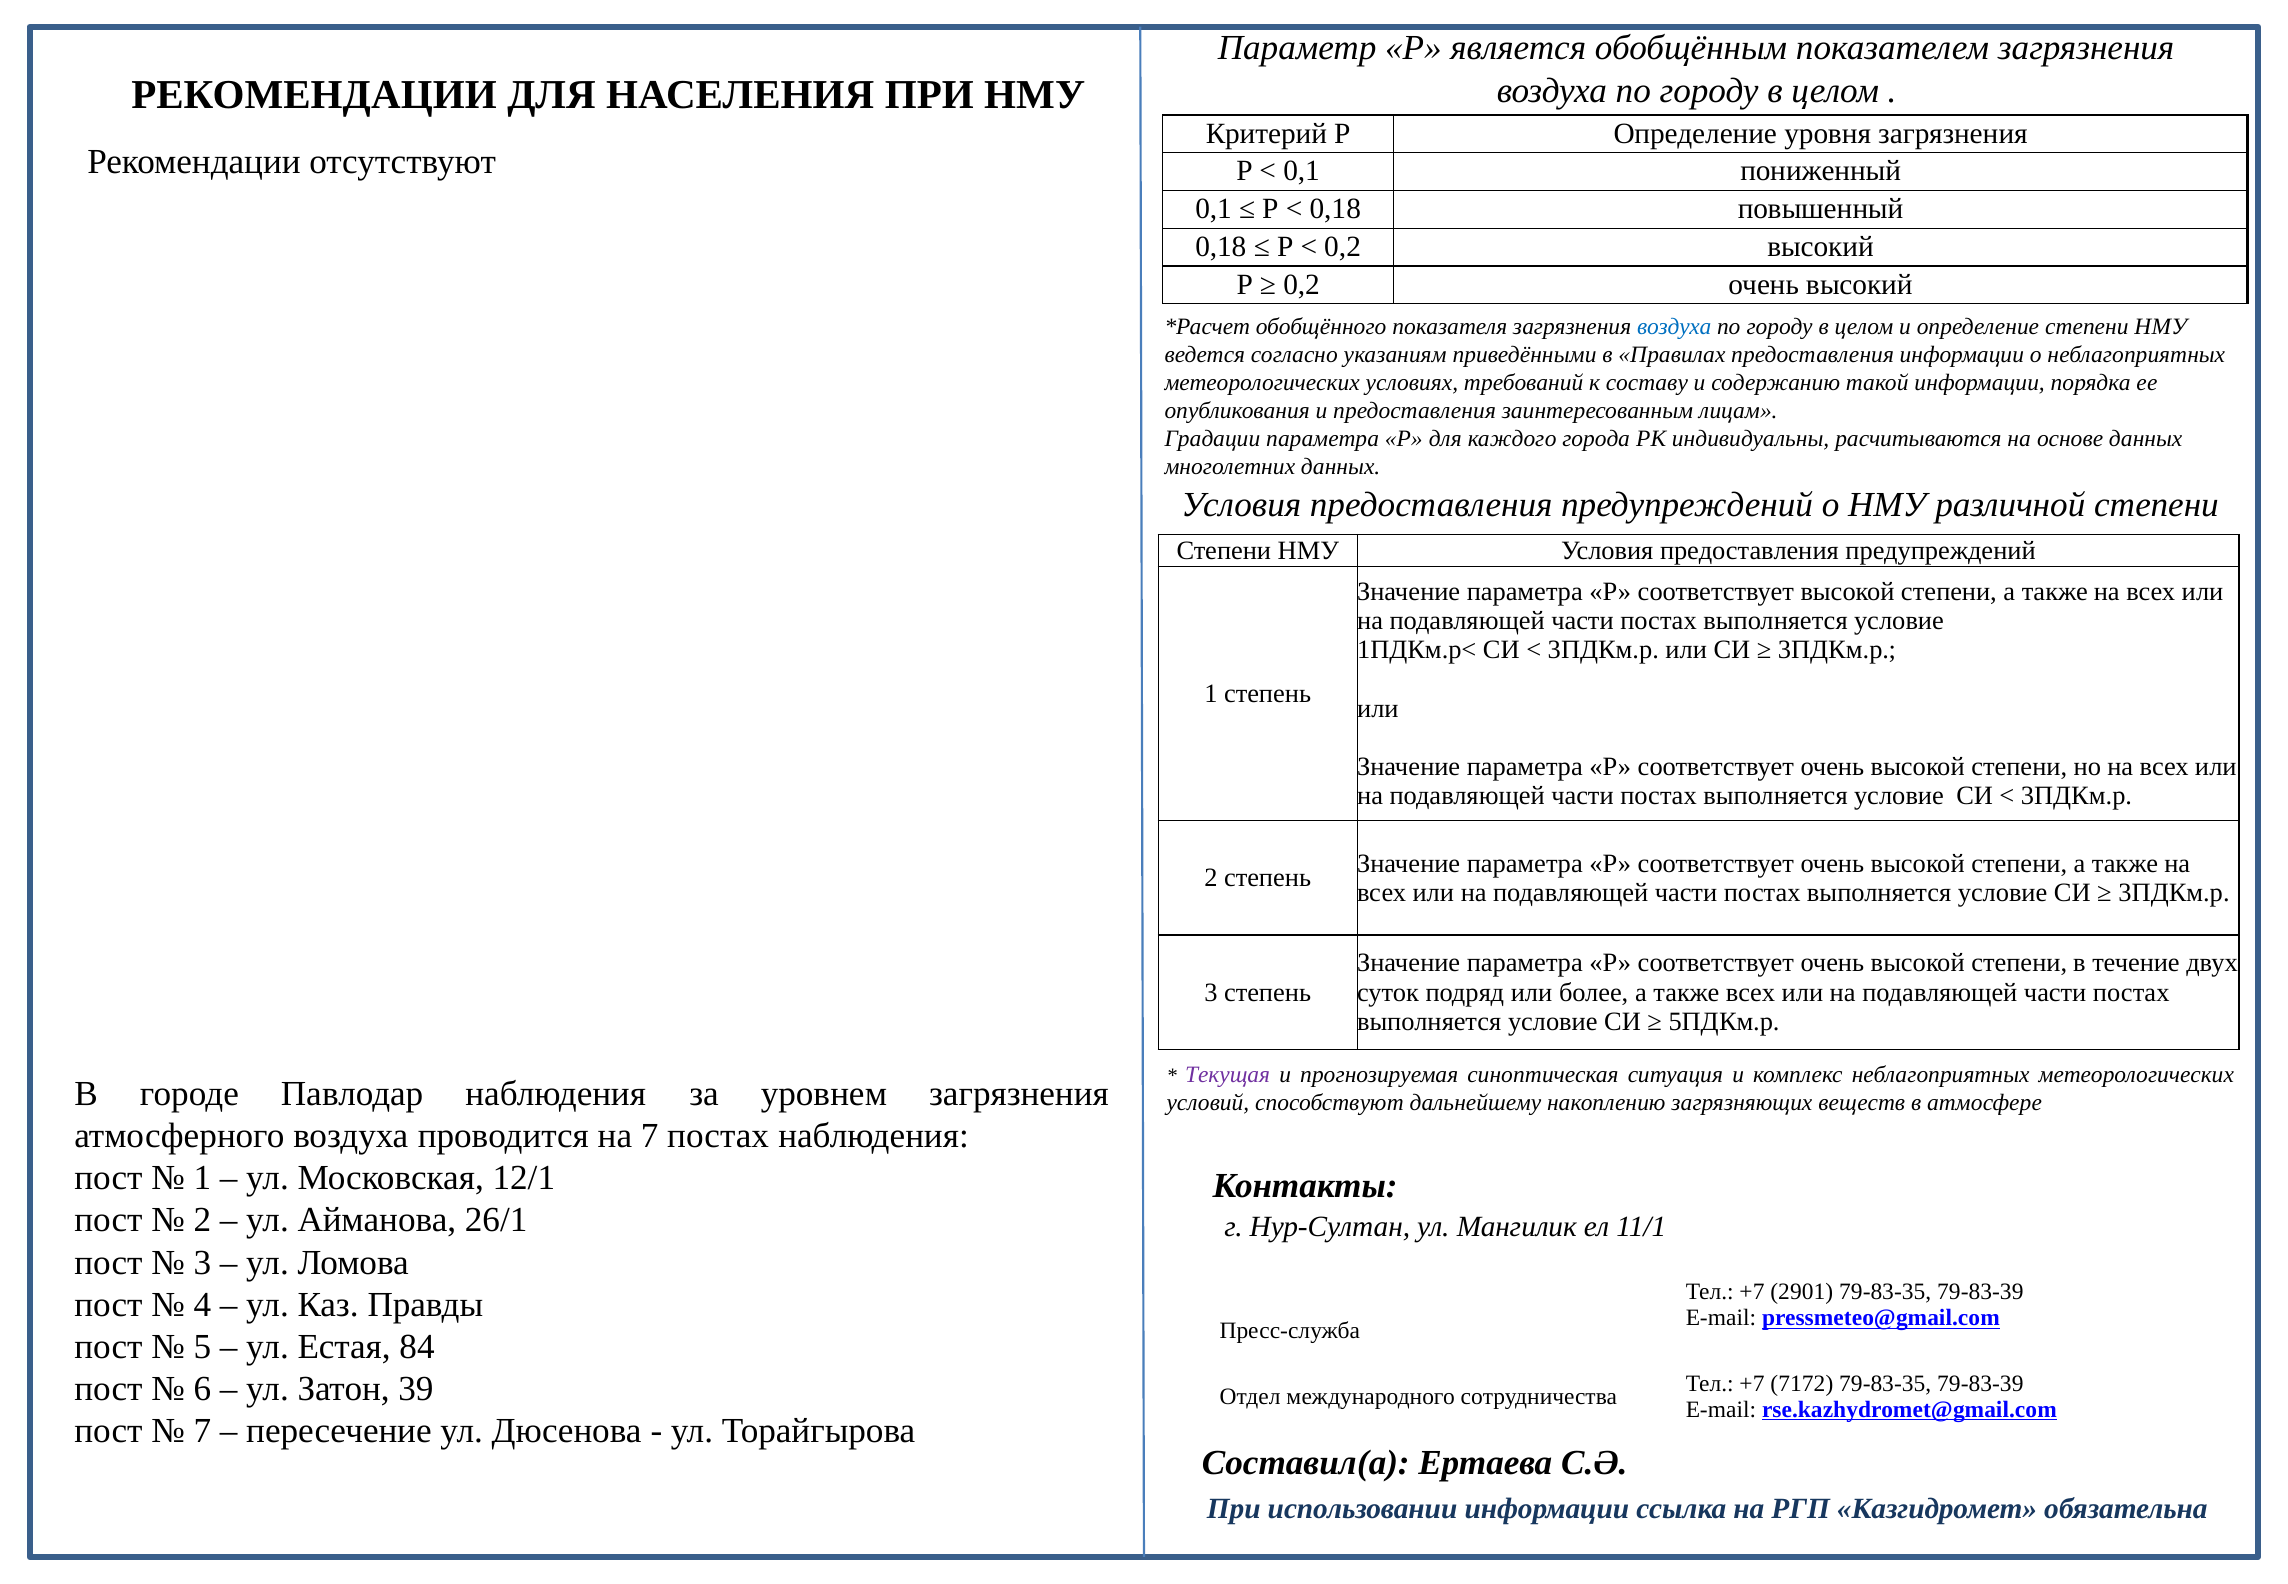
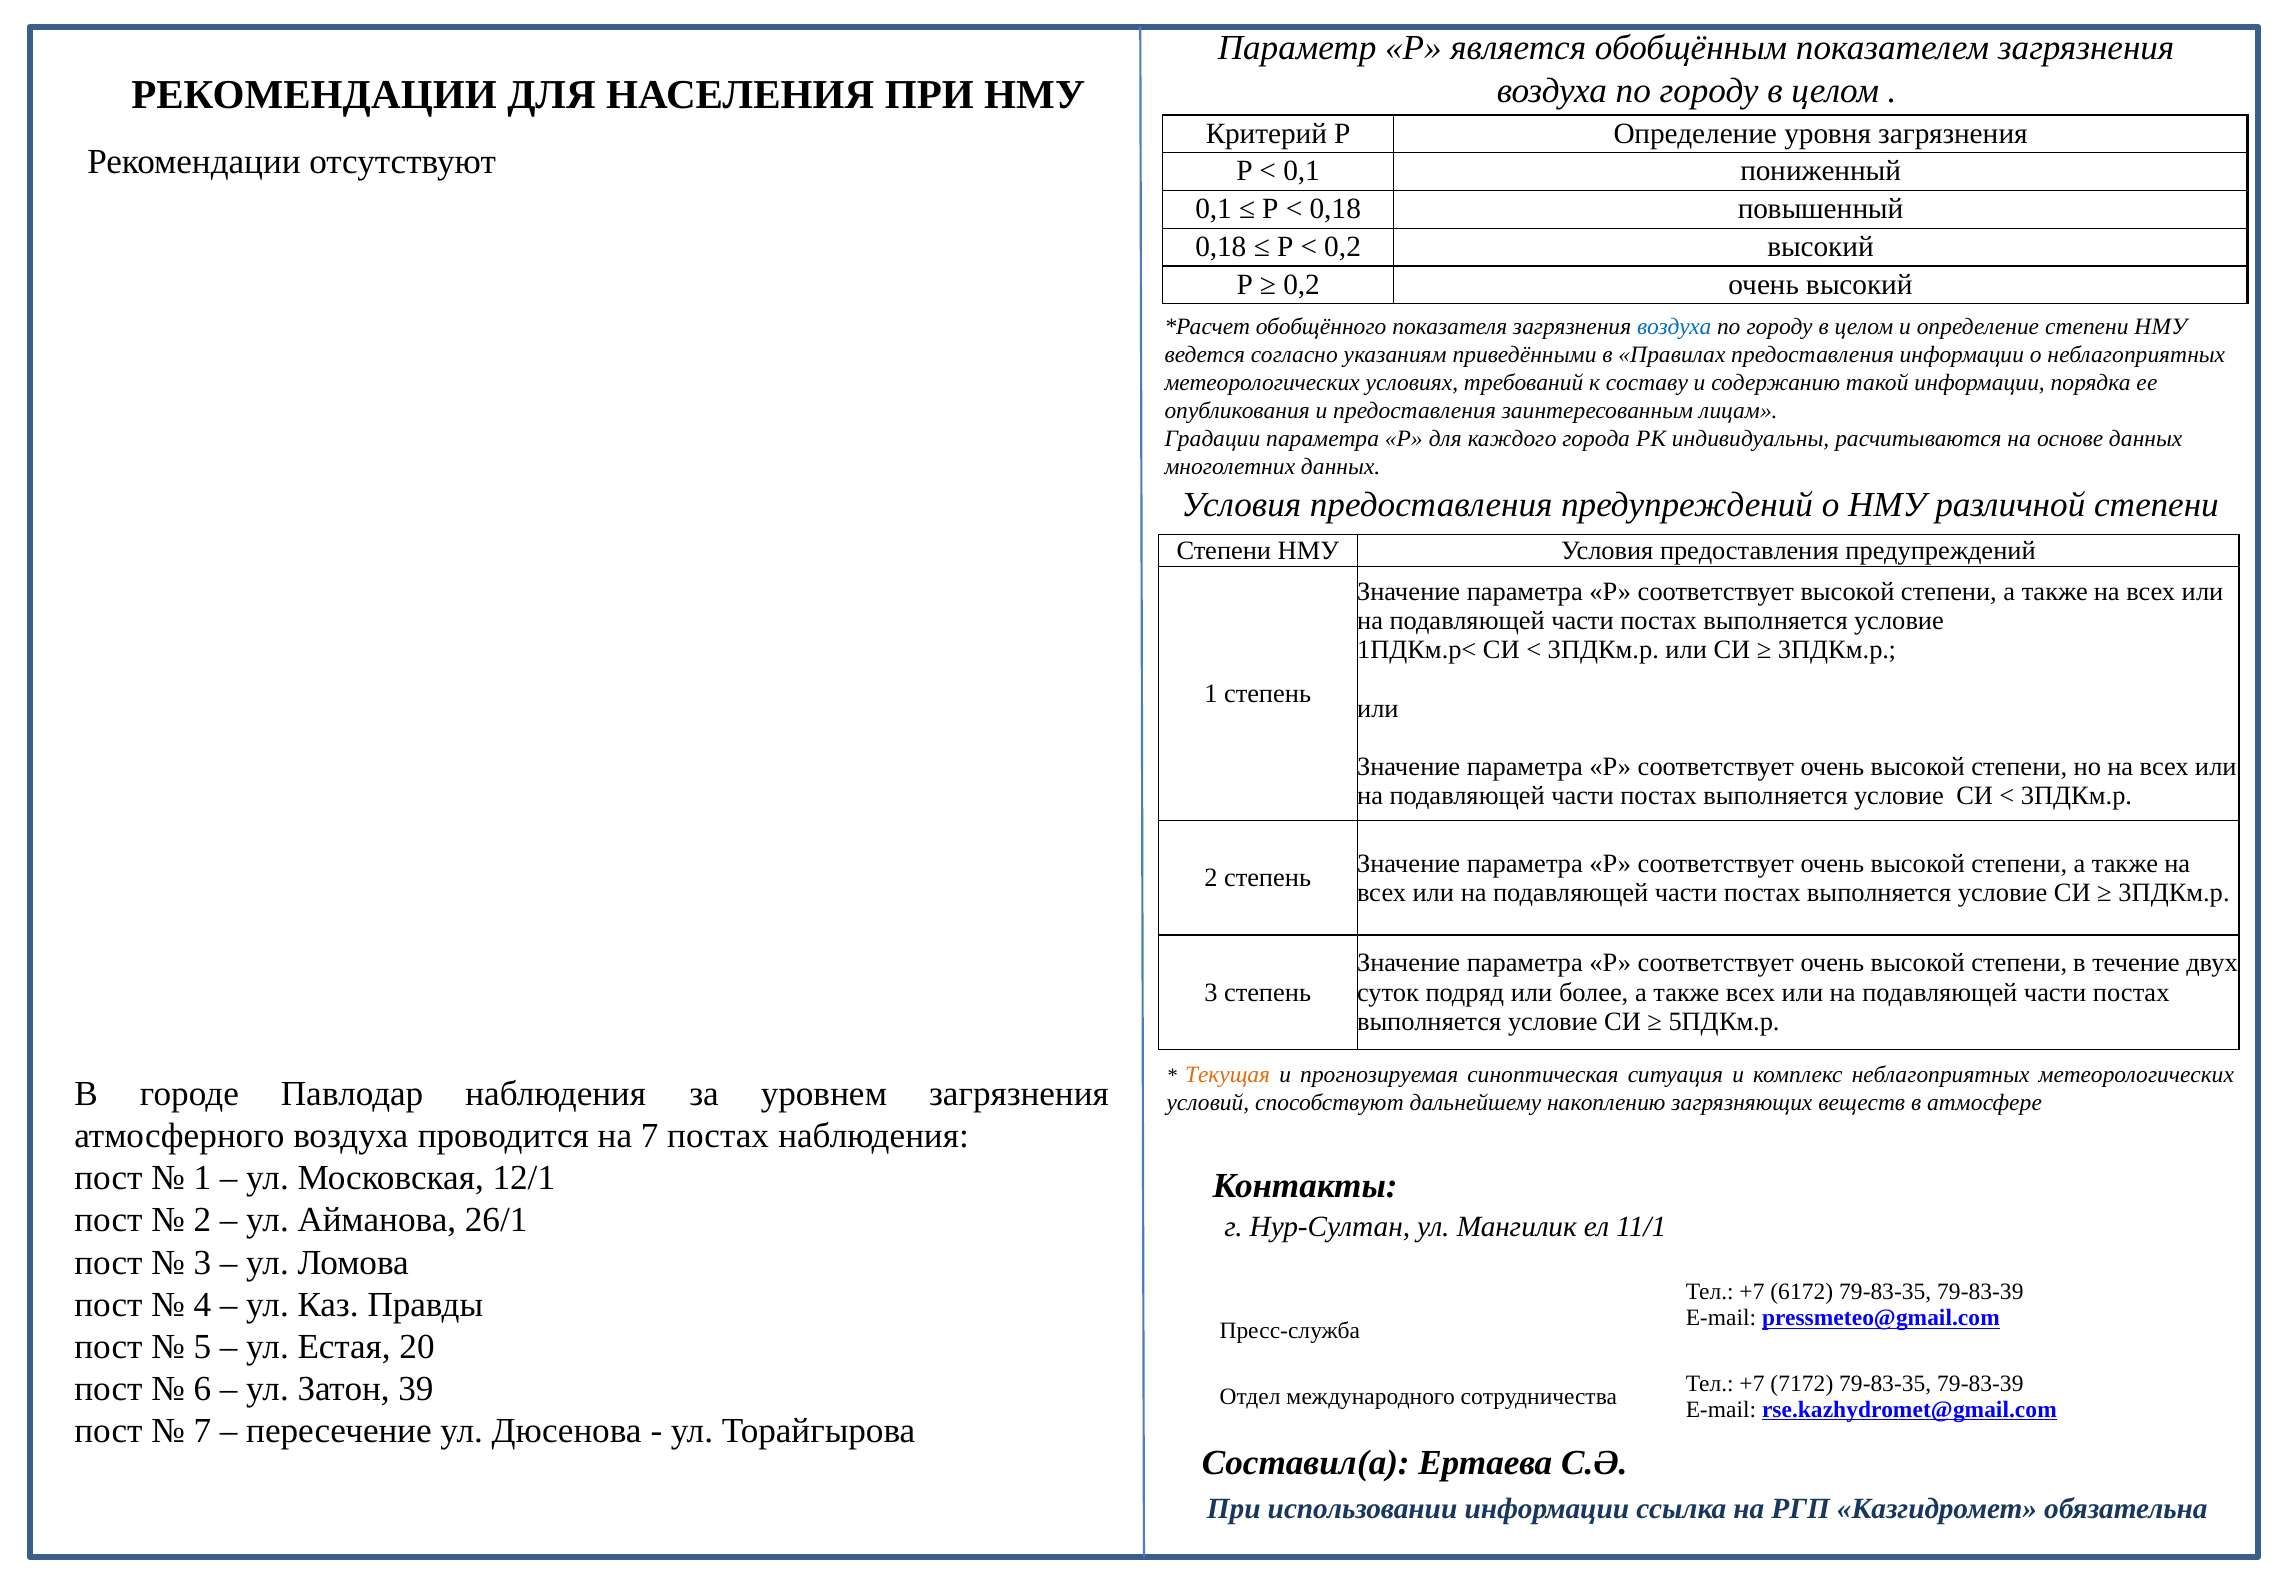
Текущая colour: purple -> orange (1228, 1075)
2901: 2901 -> 6172 (1802, 1292)
84: 84 -> 20 (417, 1347)
